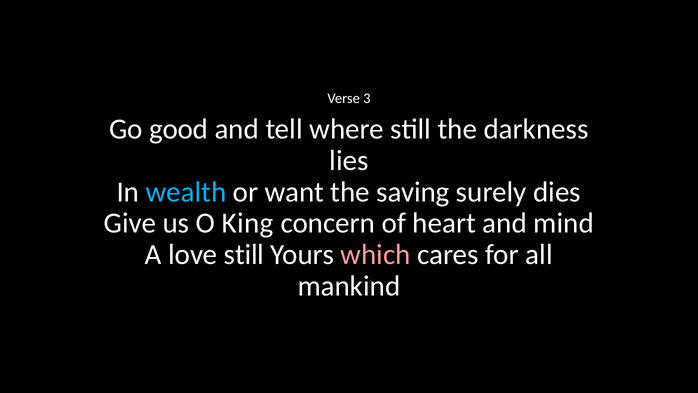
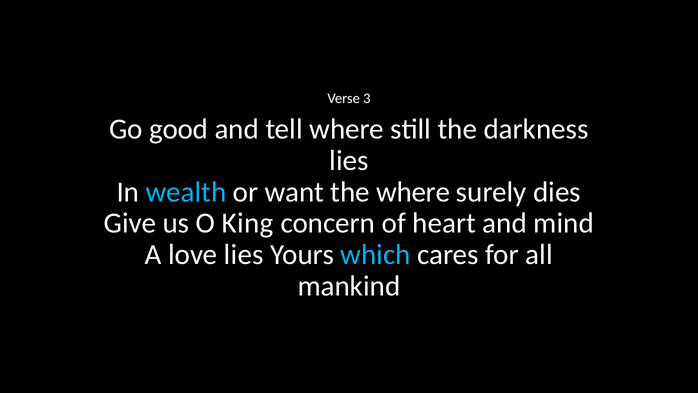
the saving: saving -> where (413, 192)
love still: still -> lies (244, 255)
which colour: pink -> light blue (376, 255)
